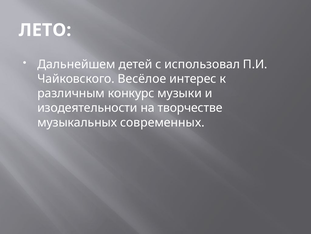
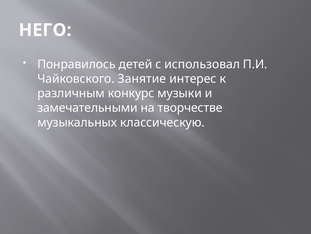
ЛЕТО: ЛЕТО -> НЕГО (45, 30)
Дальнейшем: Дальнейшем -> Понравилось (76, 64)
Весёлое: Весёлое -> Занятие (142, 79)
изодеятельности: изодеятельности -> замечательными (87, 108)
современных: современных -> классическую (162, 122)
